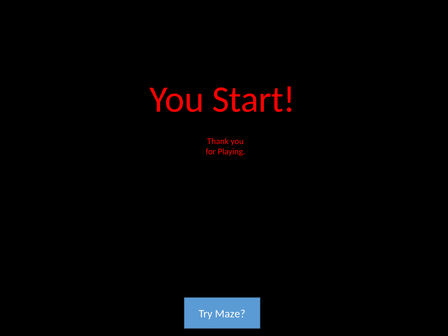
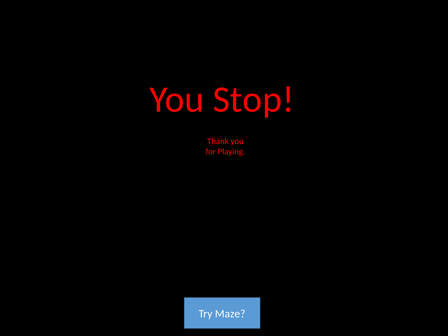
Start: Start -> Stop (253, 100)
